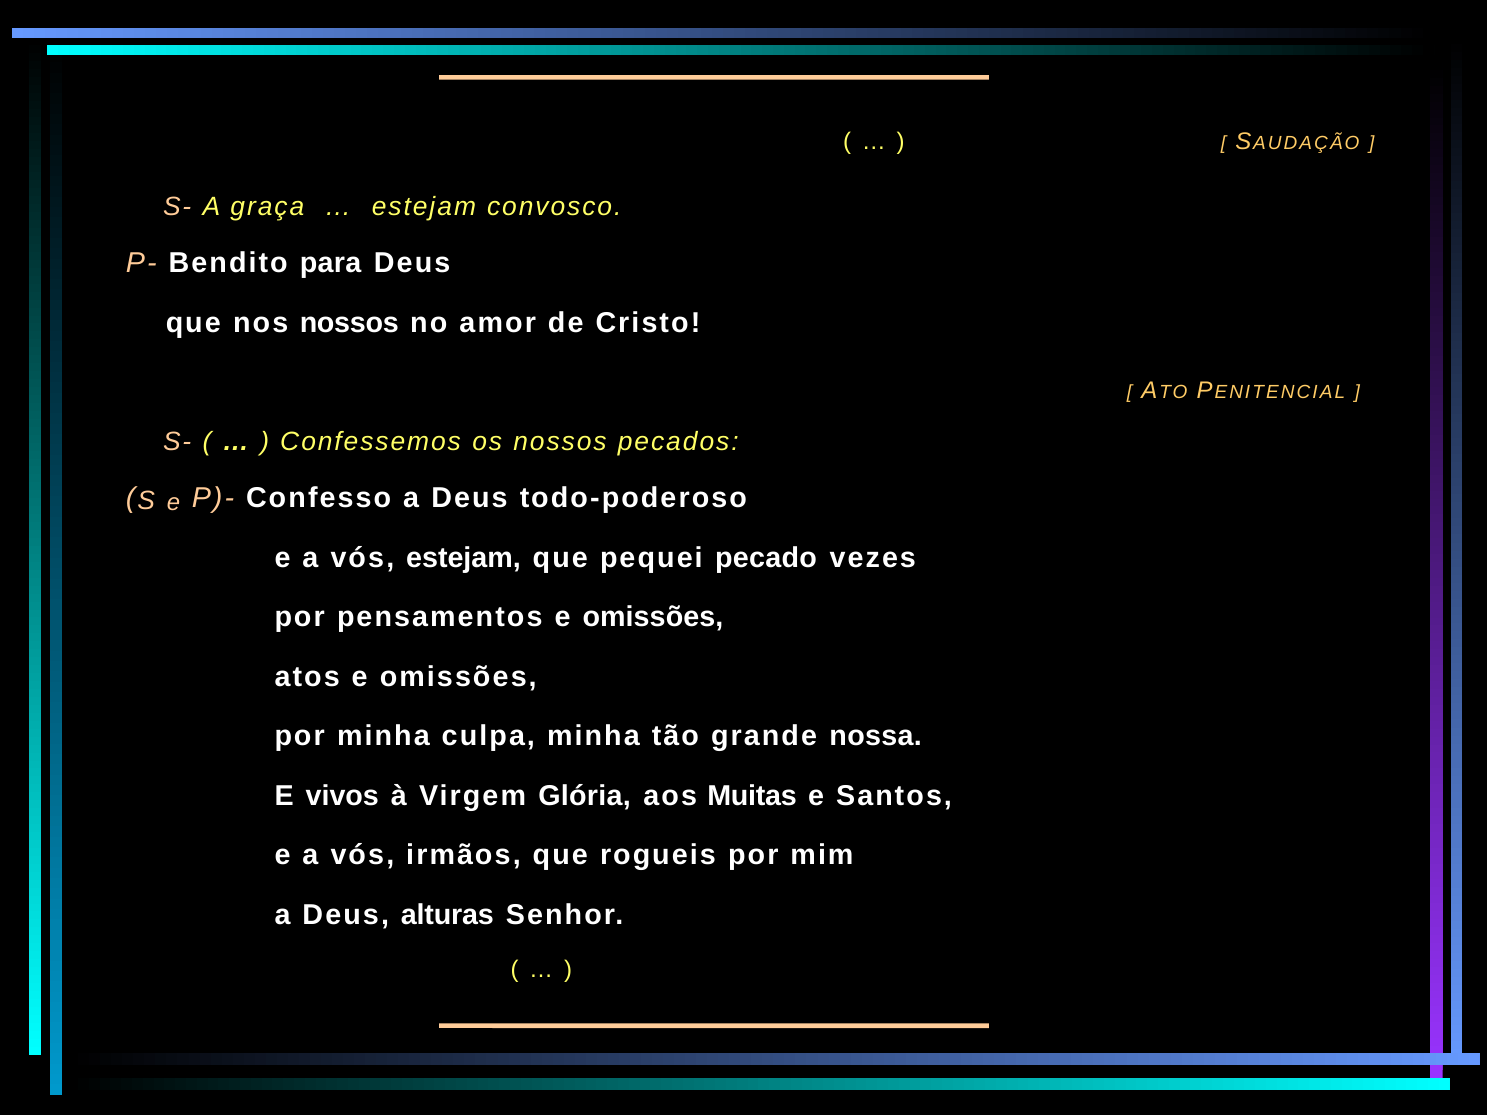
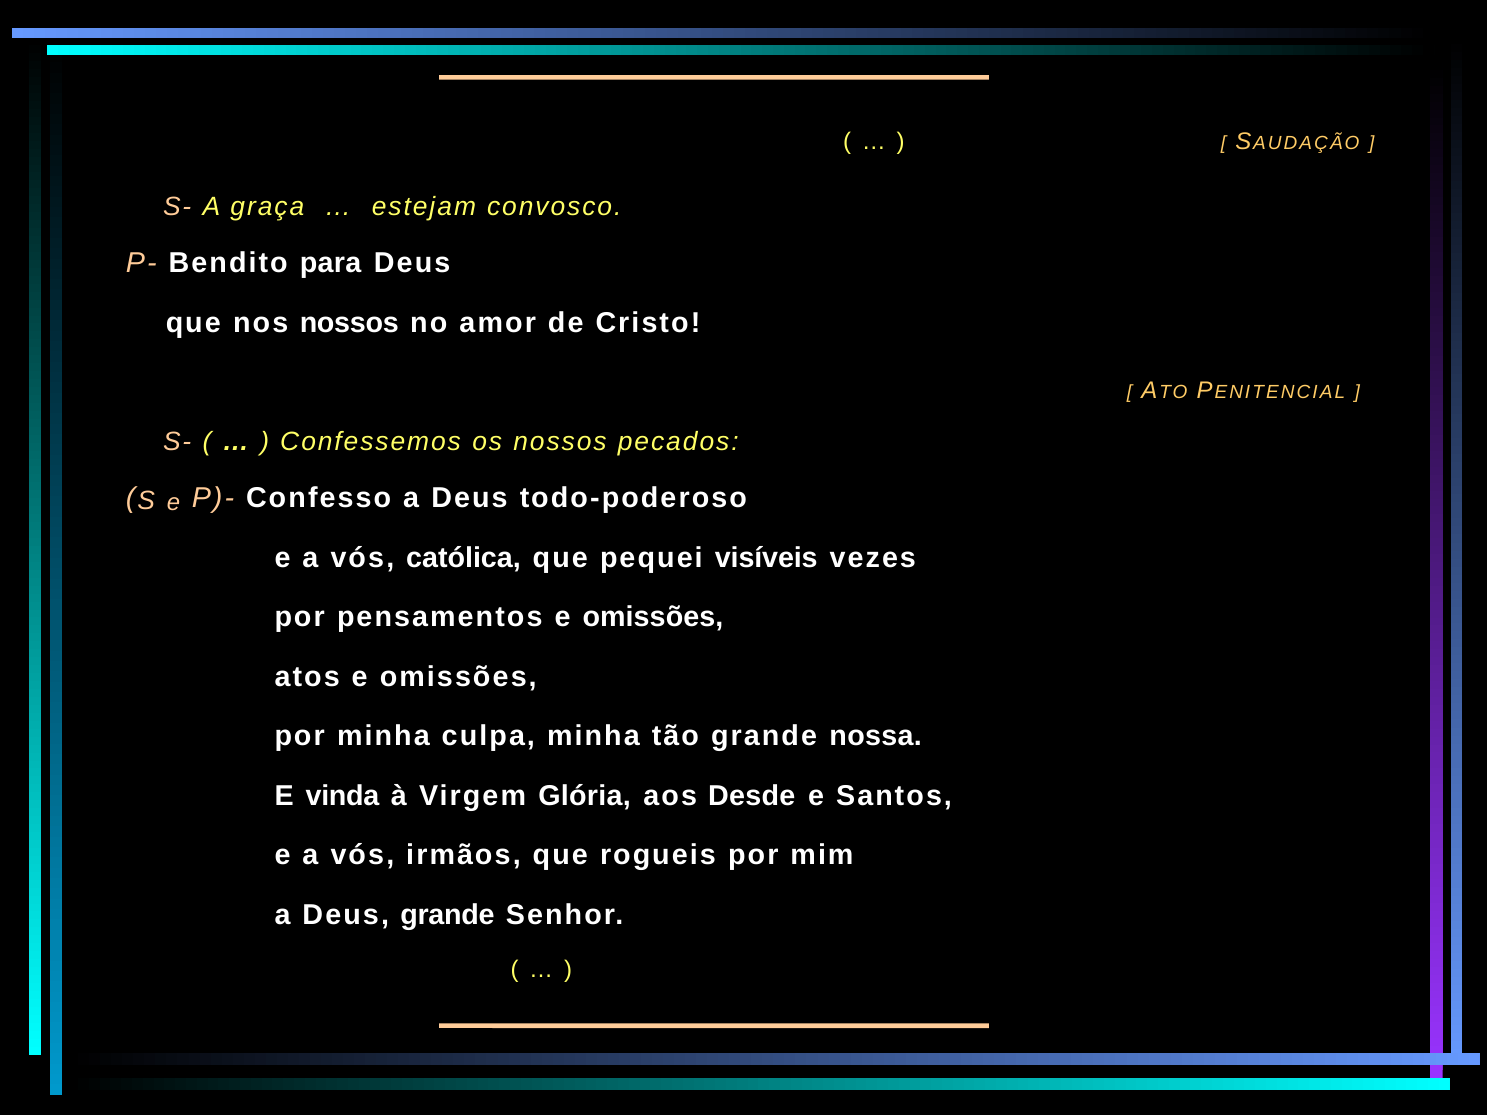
vós estejam: estejam -> católica (463, 558)
pecado: pecado -> visíveis (766, 558)
vivos: vivos -> vinda (342, 796)
Muitas: Muitas -> Desde (752, 796)
Deus alturas: alturas -> grande (447, 915)
